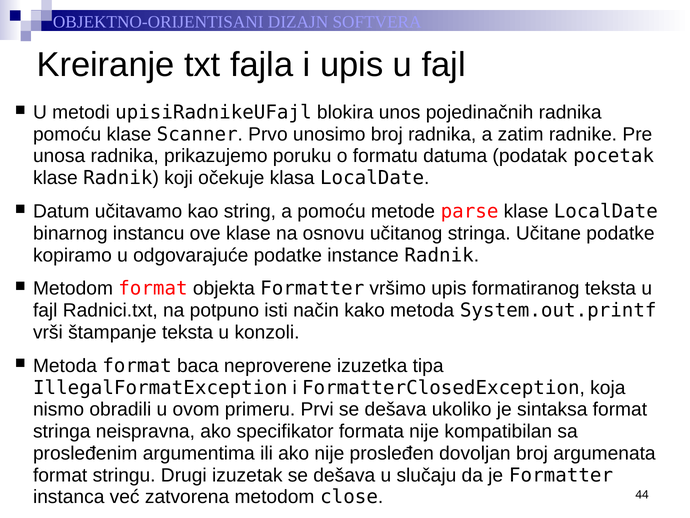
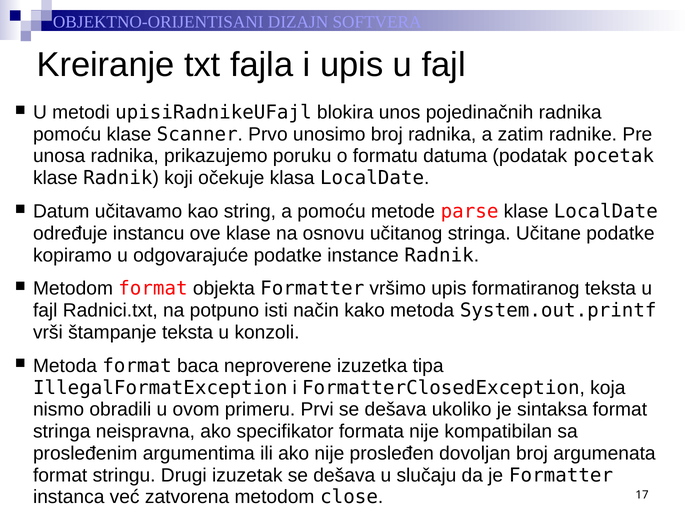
binarnog: binarnog -> određuje (70, 233)
44: 44 -> 17 (642, 495)
